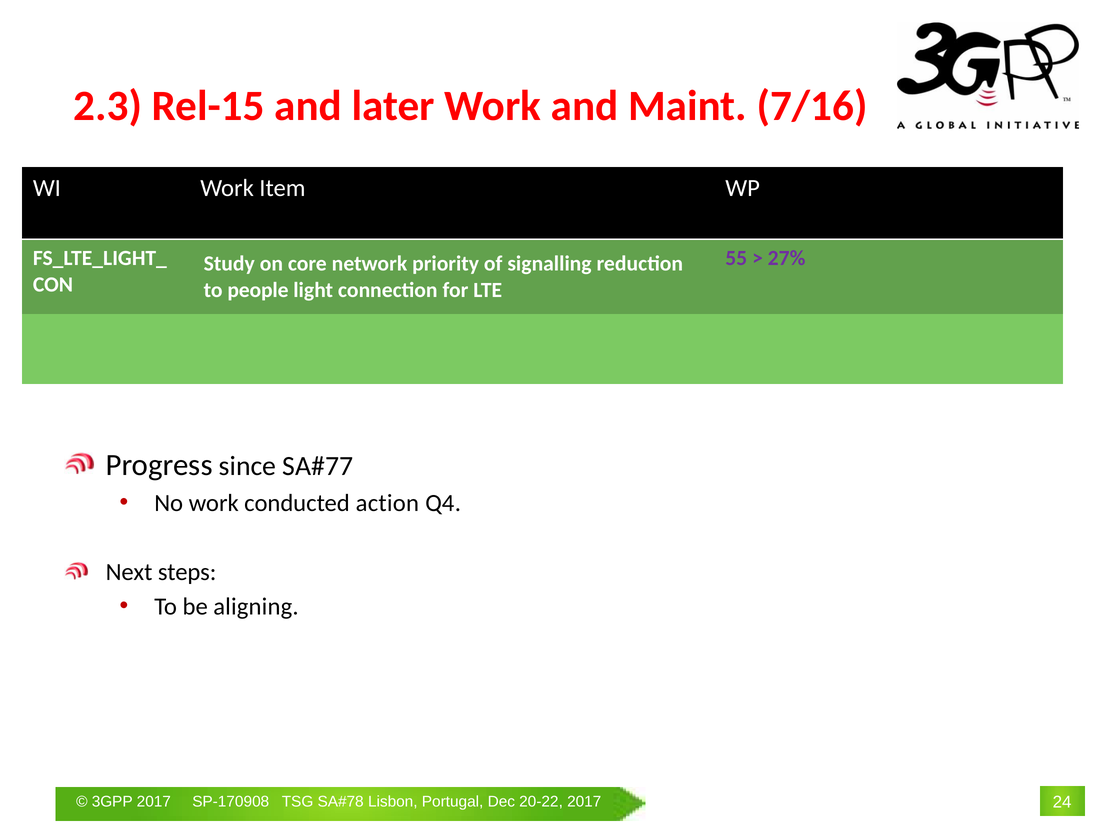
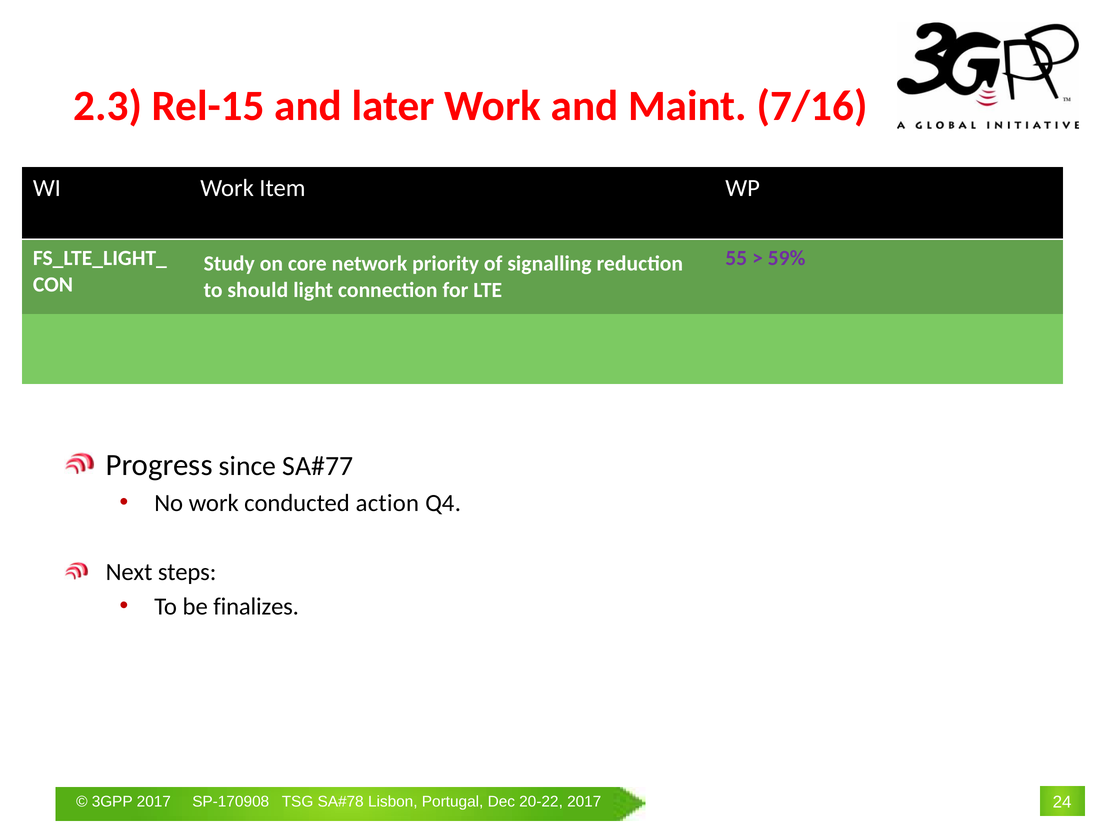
27%: 27% -> 59% (787, 258)
people: people -> should (258, 290)
aligning: aligning -> finalizes (256, 607)
